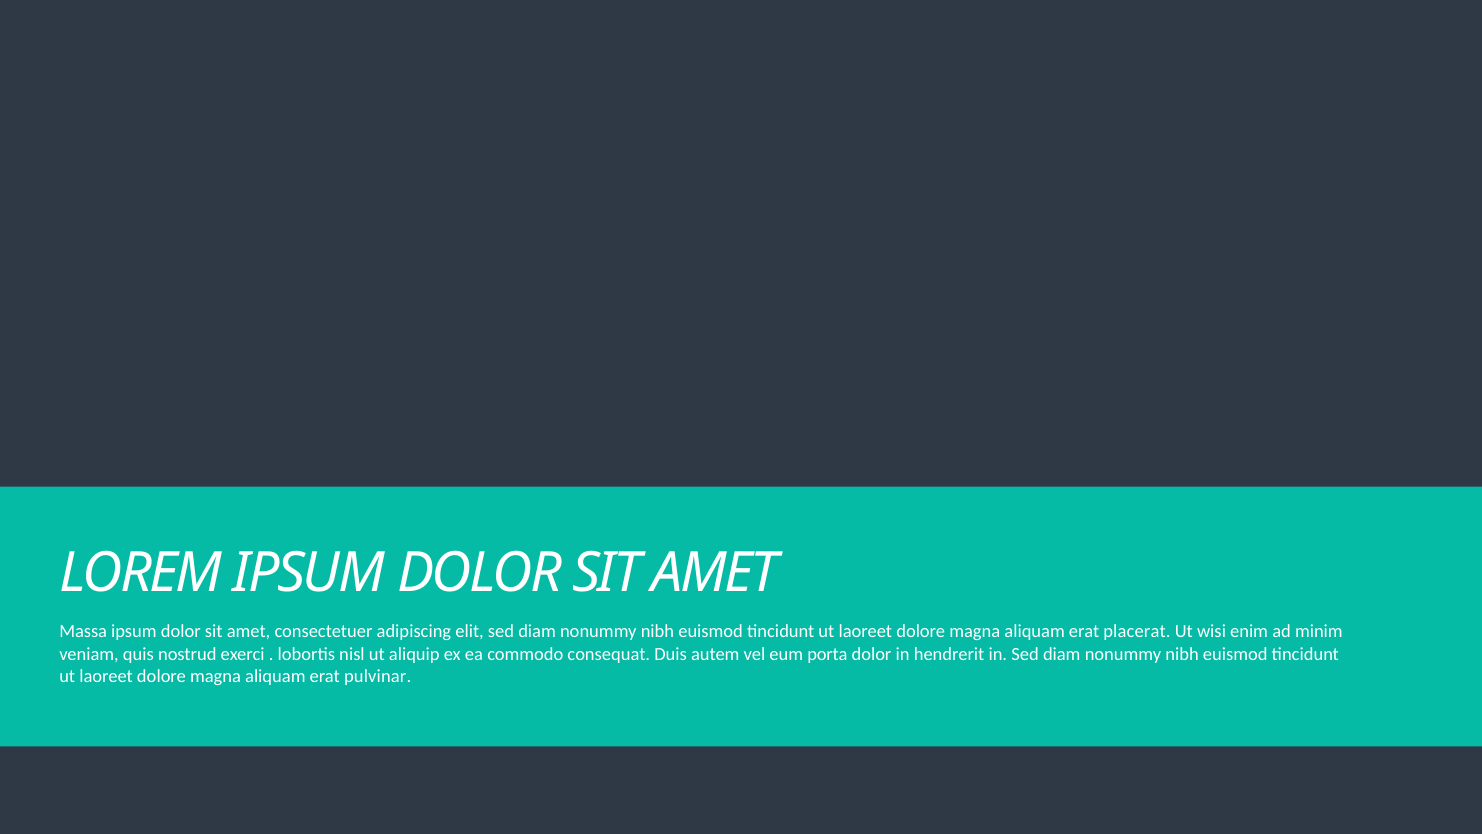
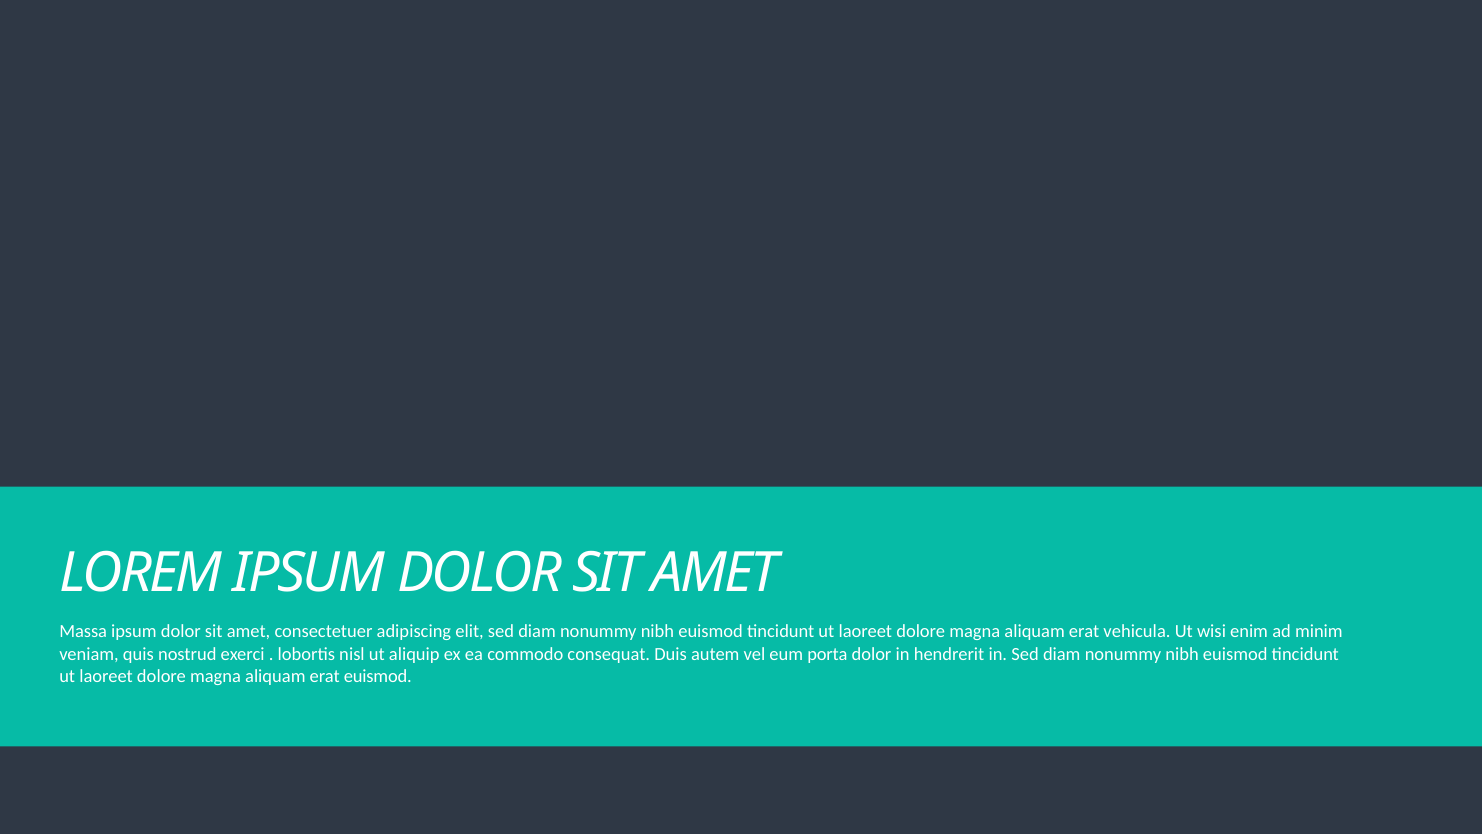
placerat: placerat -> vehicula (1137, 631)
erat pulvinar: pulvinar -> euismod (378, 676)
